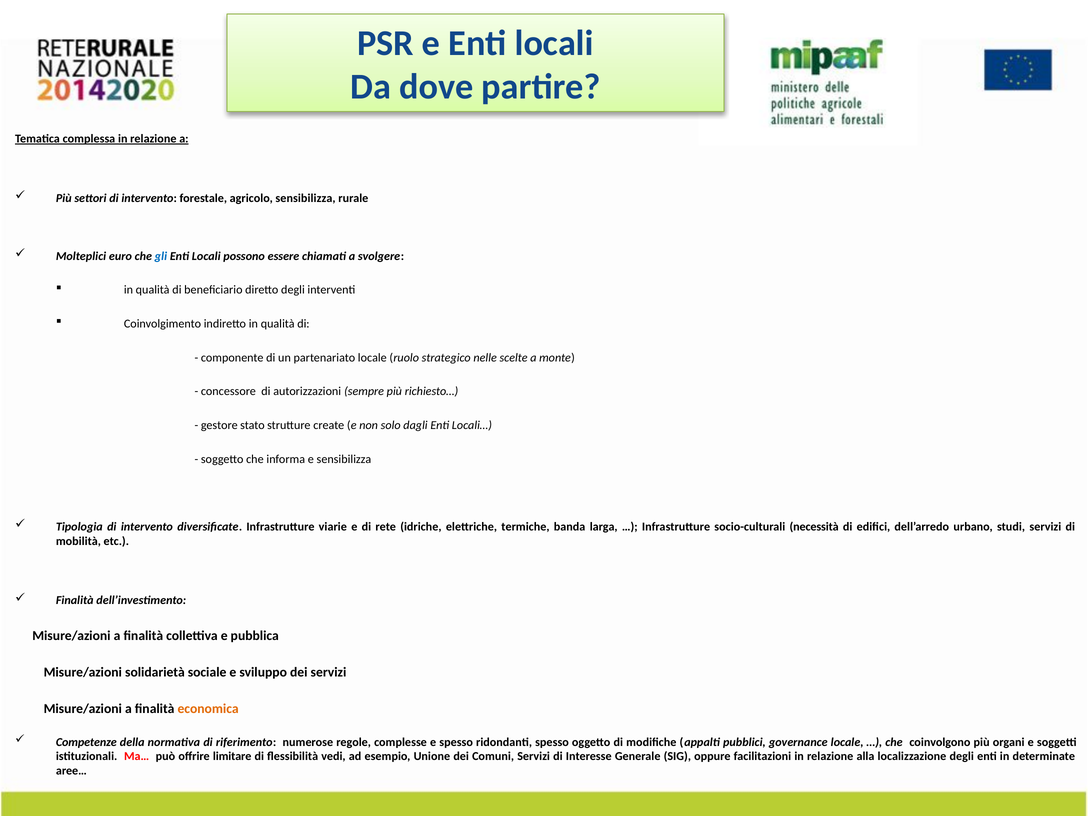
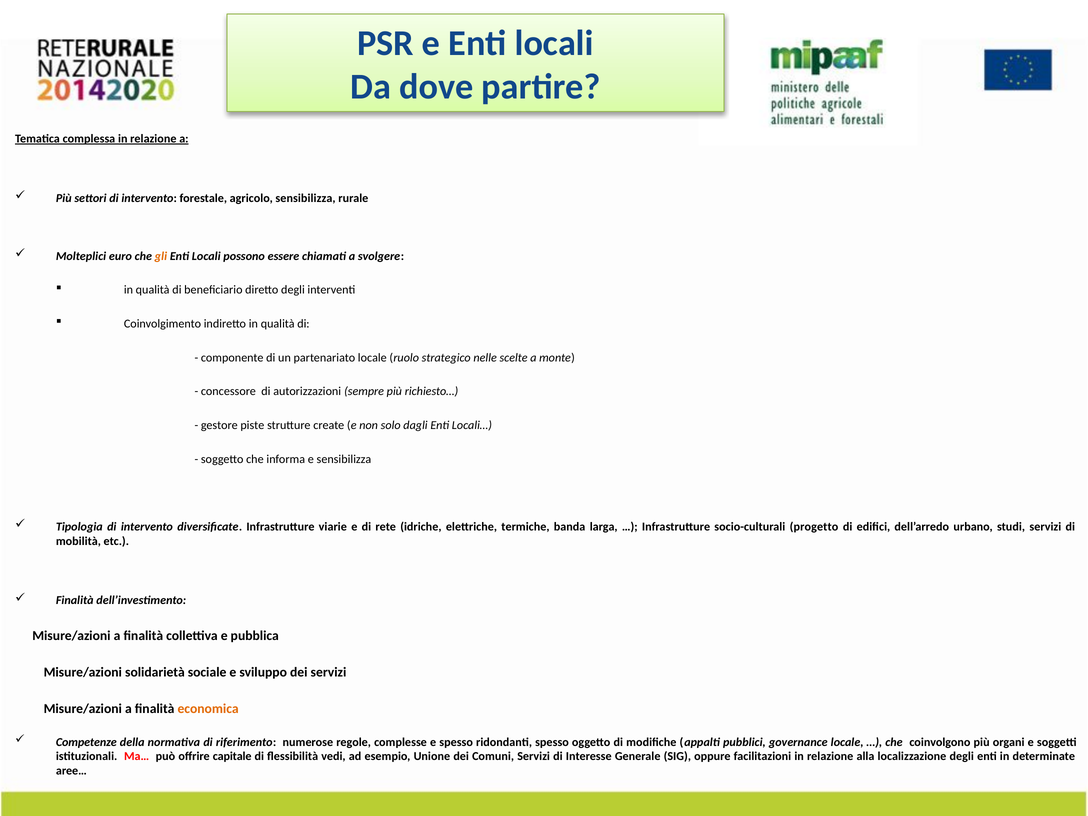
gli colour: blue -> orange (161, 256)
stato: stato -> piste (252, 425)
necessità: necessità -> progetto (814, 527)
limitare: limitare -> capitale (232, 756)
